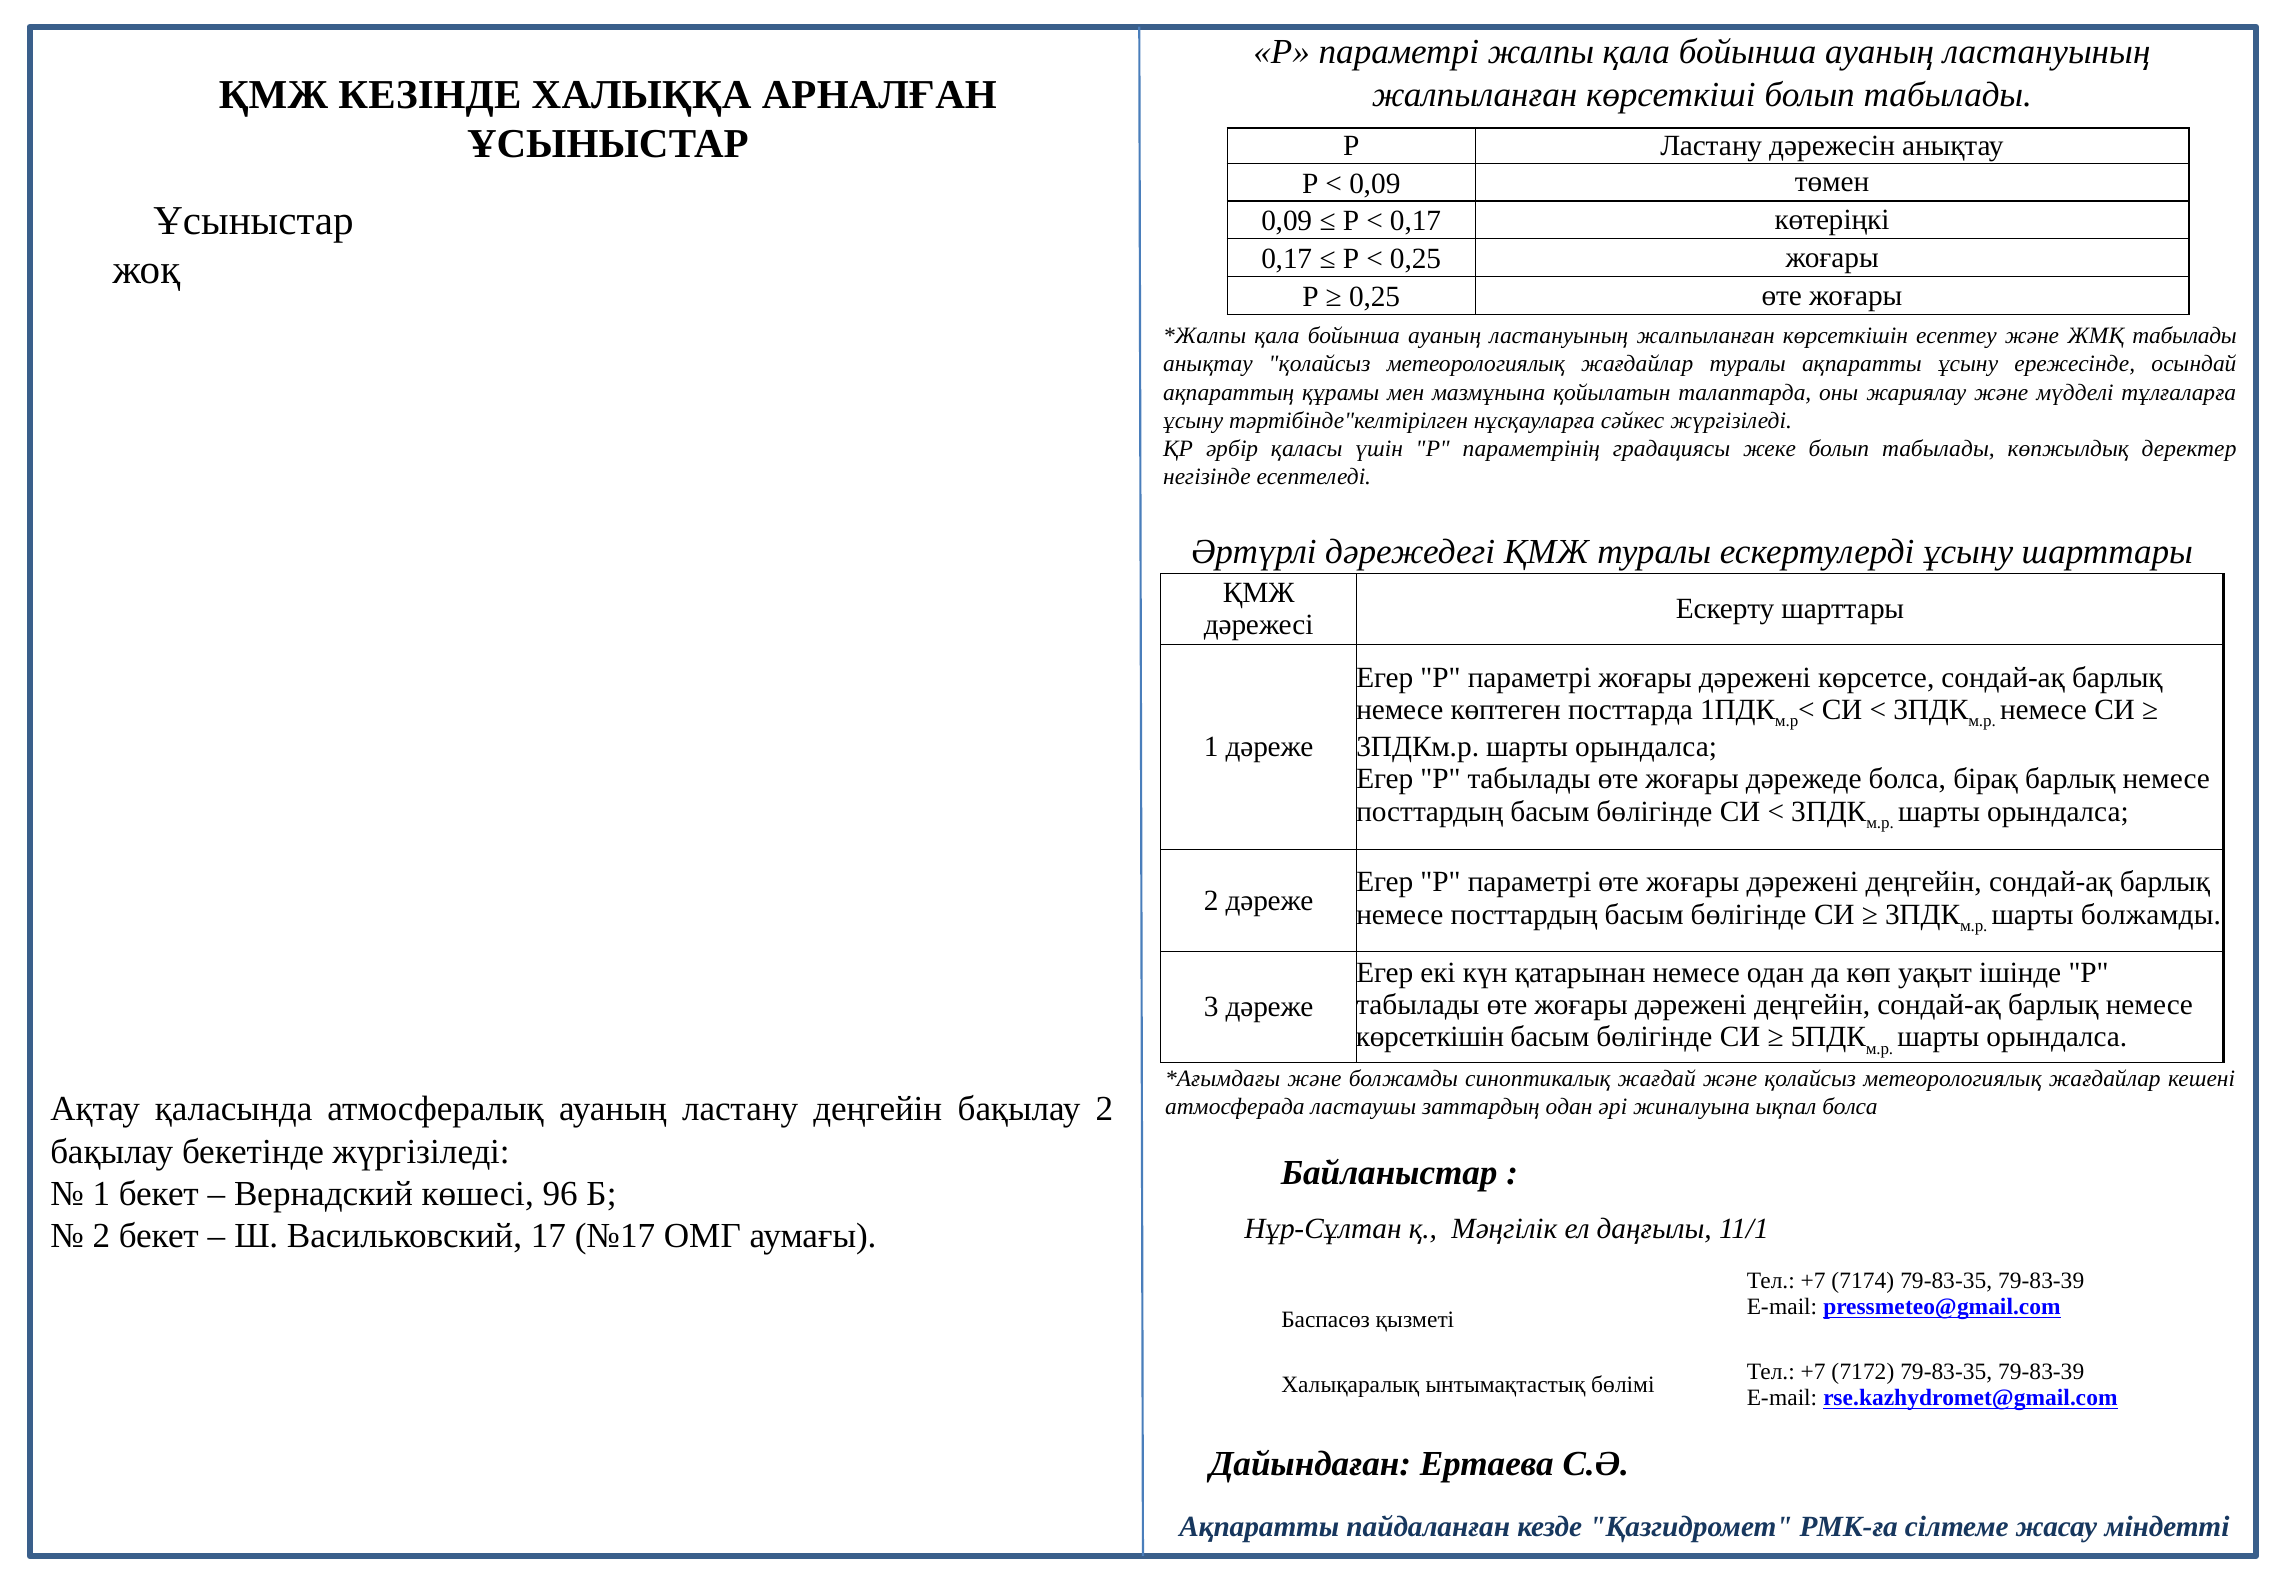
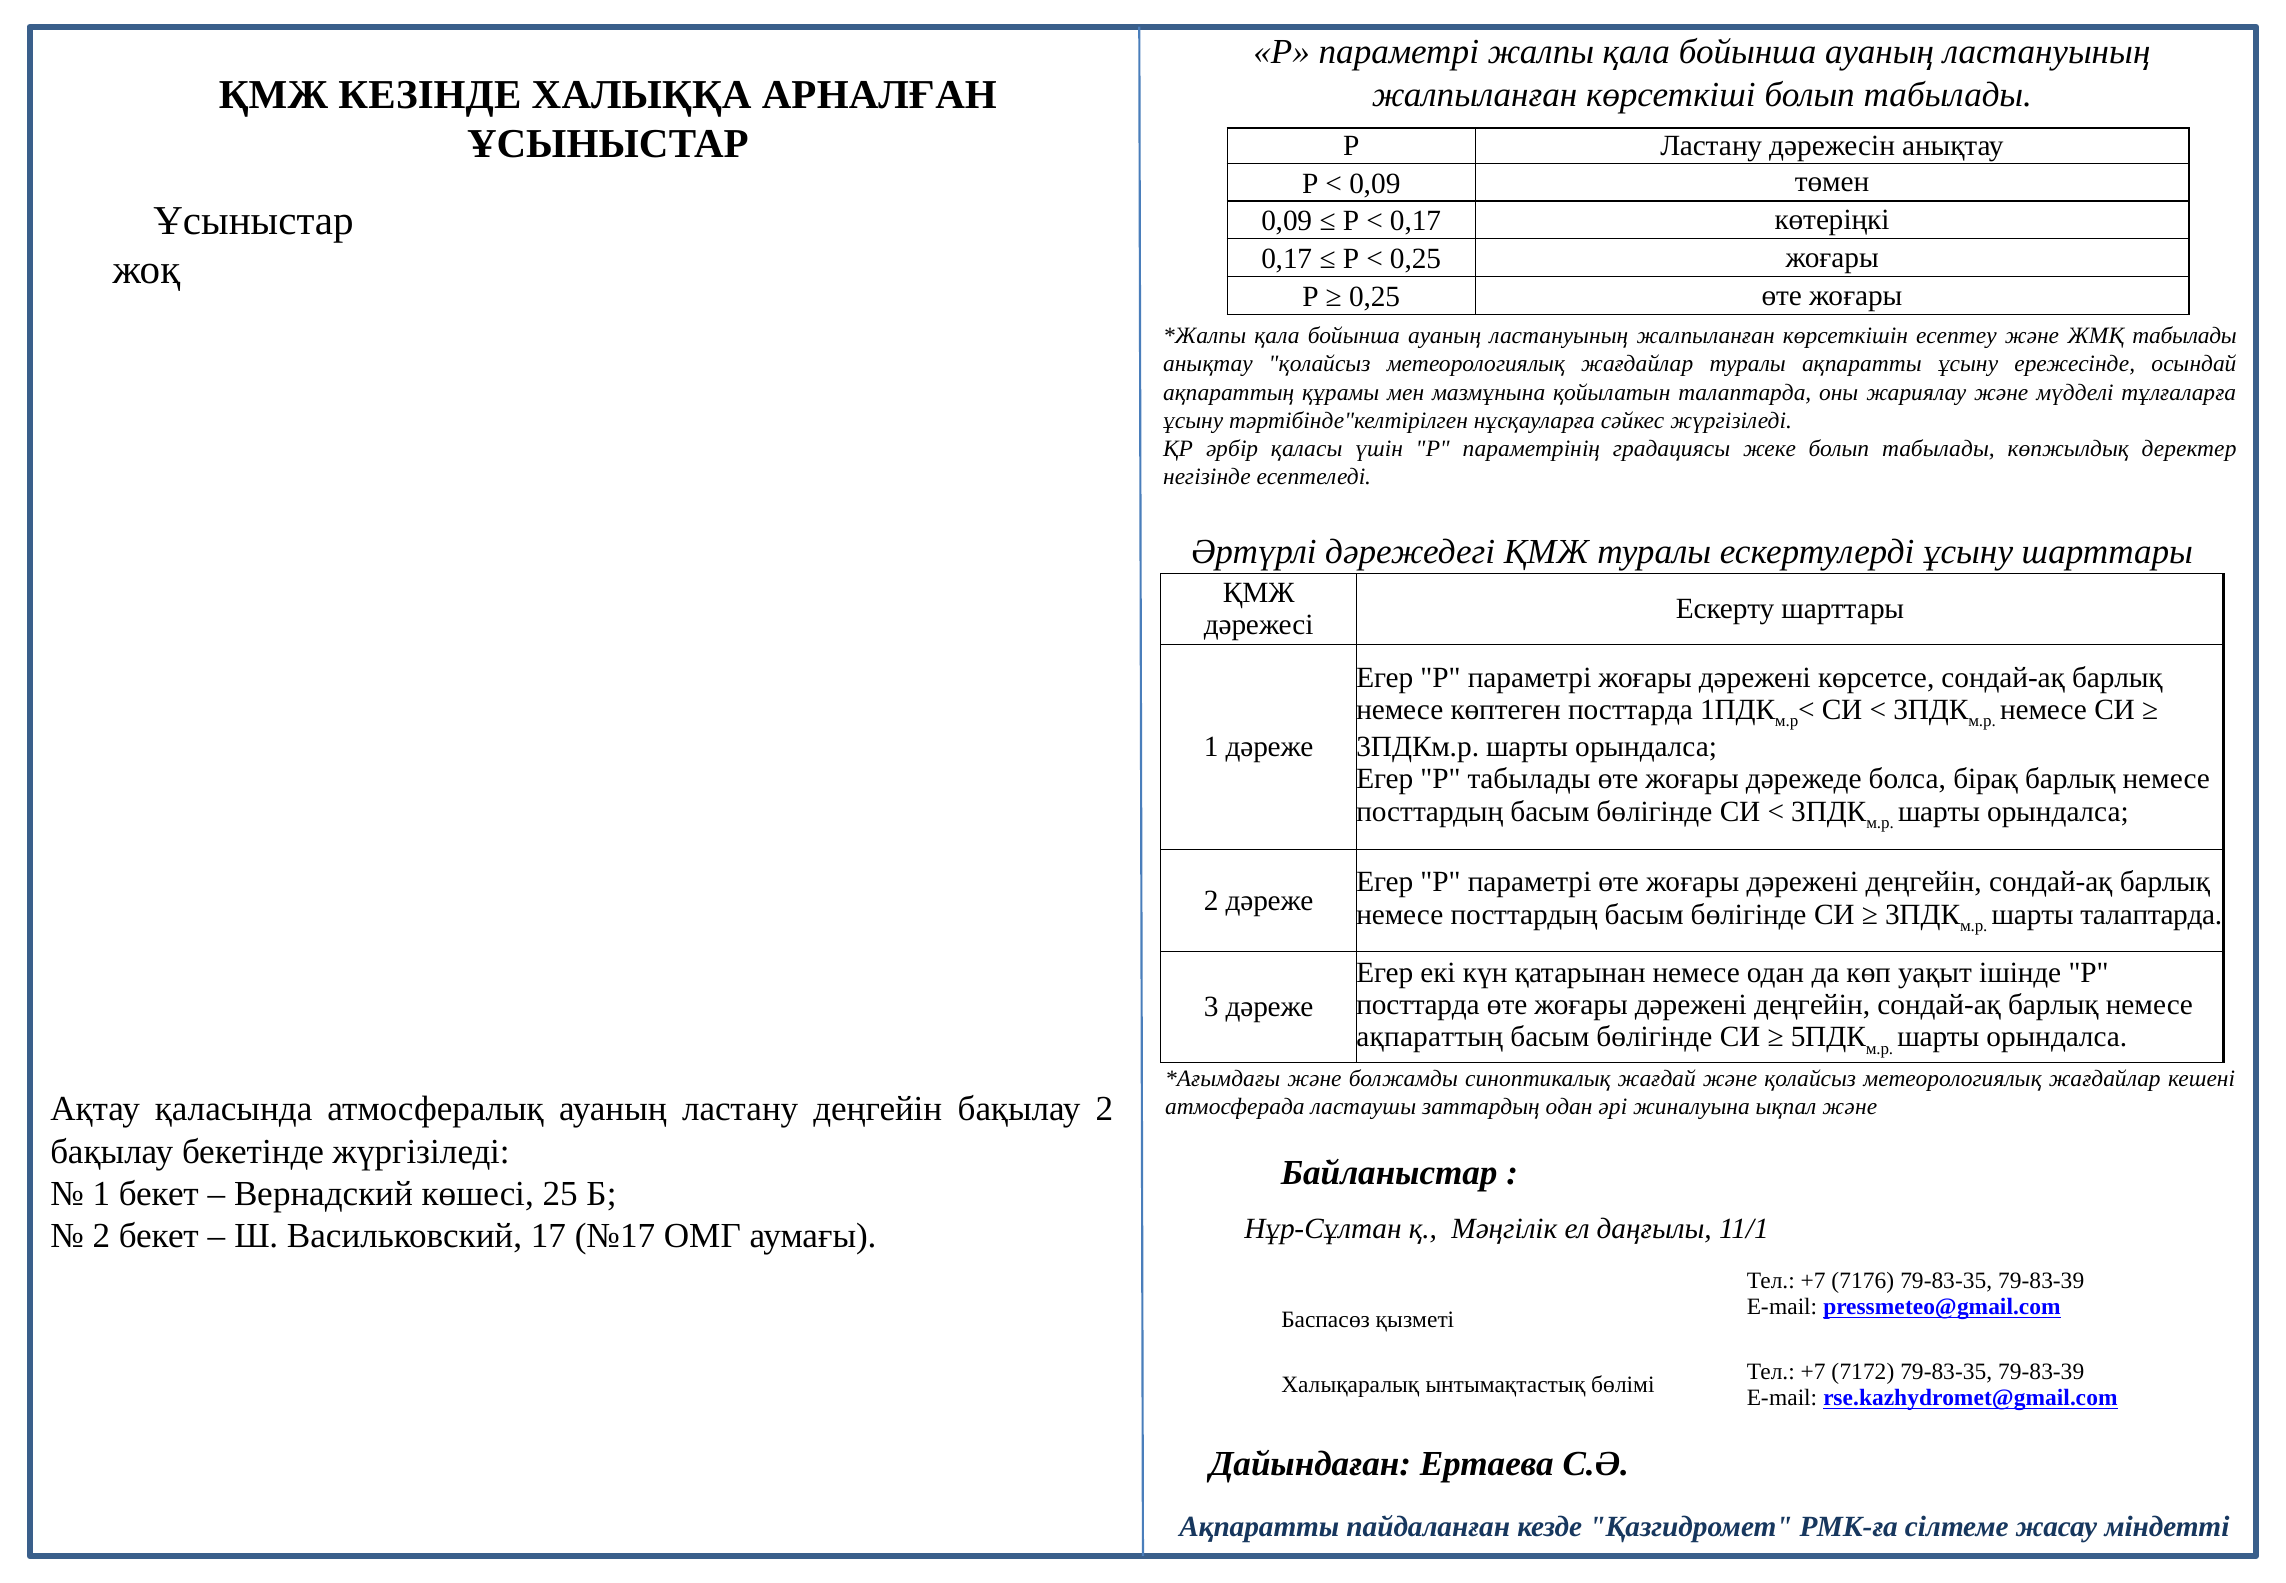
шарты болжамды: болжамды -> талаптарда (2151, 914)
табылады: табылады -> посттарда (1418, 1005)
көрсеткішін: көрсеткішін -> ақпараттың (1430, 1037)
ықпал болса: болса -> және (1850, 1107)
96: 96 -> 25 (560, 1194)
7174: 7174 -> 7176 (1863, 1280)
